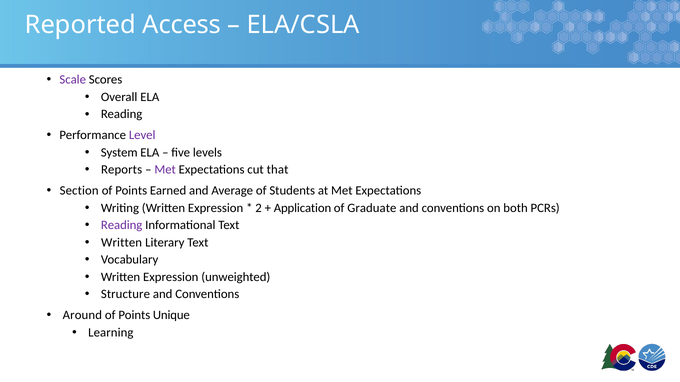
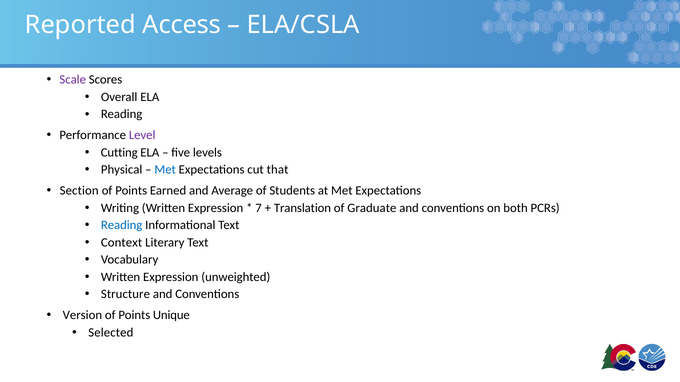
System: System -> Cutting (119, 153)
Reports: Reports -> Physical (122, 170)
Met colour: purple -> blue (165, 170)
2: 2 -> 7 (259, 208)
Application: Application -> Translation (302, 208)
Reading colour: purple -> blue (122, 225)
Written: Written -> Context (122, 243)
Around: Around -> Version (82, 315)
Learning: Learning -> Selected (111, 333)
